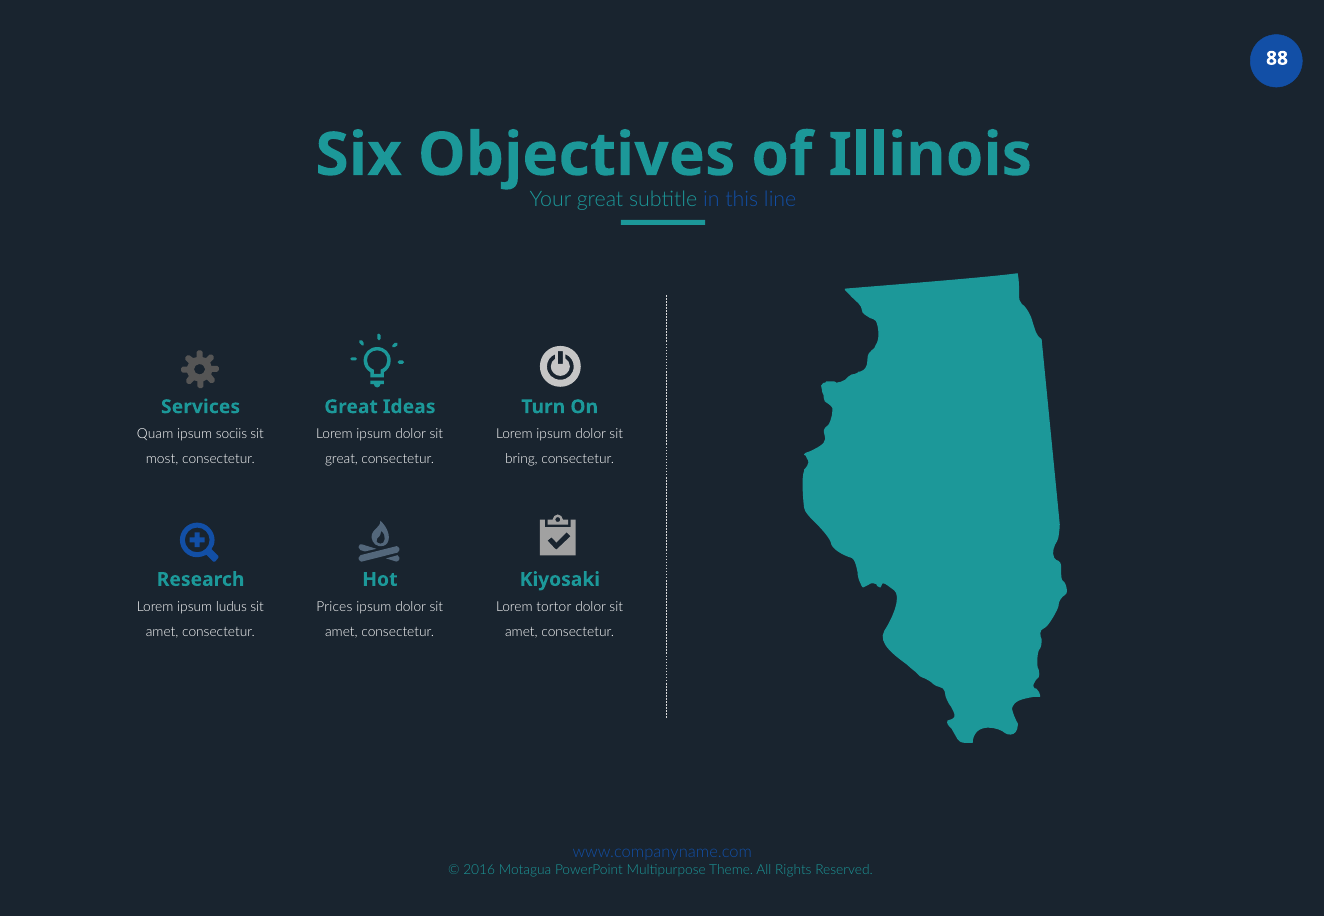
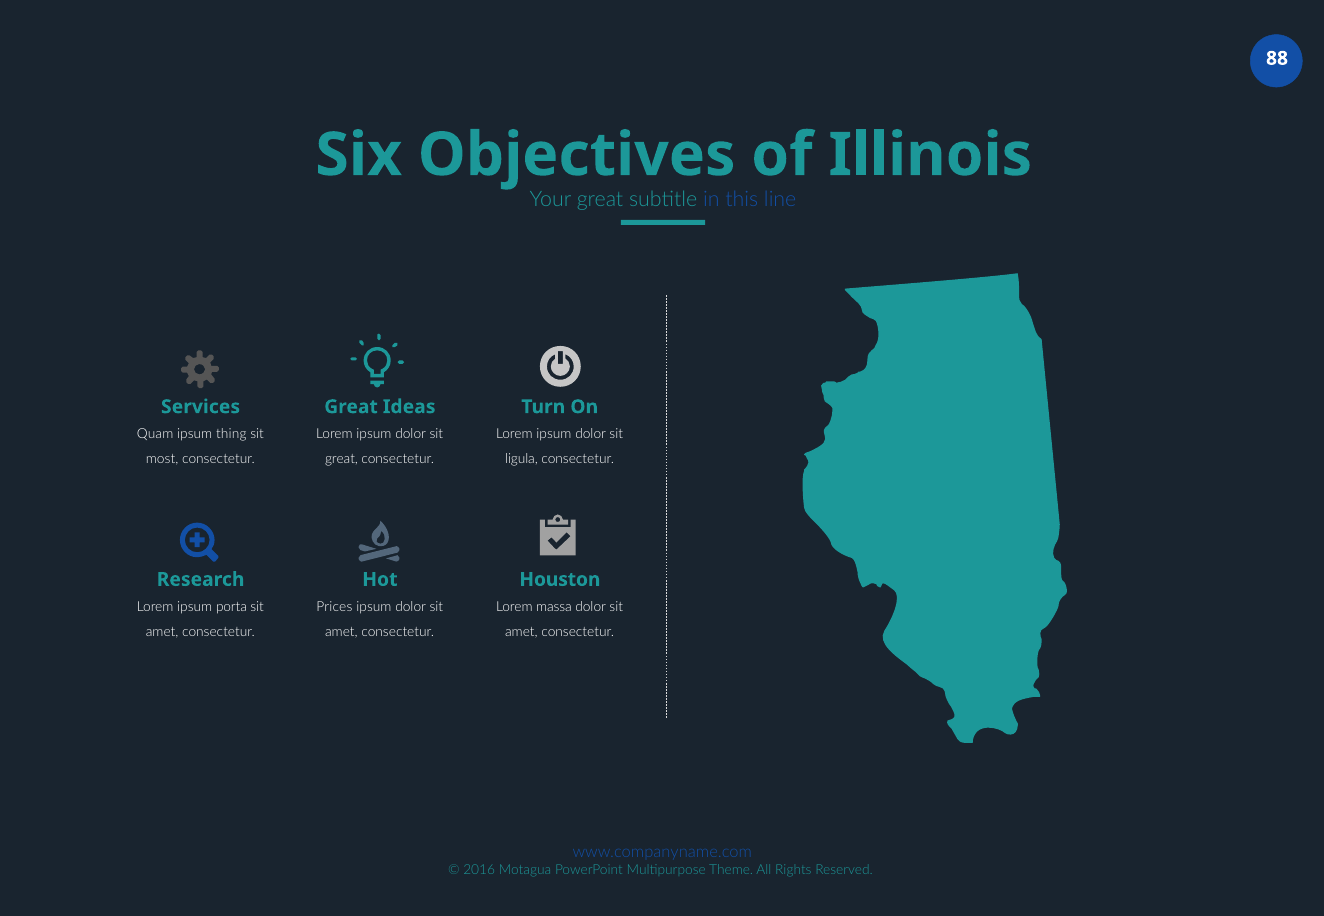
sociis: sociis -> thing (231, 434)
bring: bring -> ligula (521, 459)
Kiyosaki: Kiyosaki -> Houston (560, 580)
ludus: ludus -> porta (231, 607)
tortor: tortor -> massa (554, 607)
